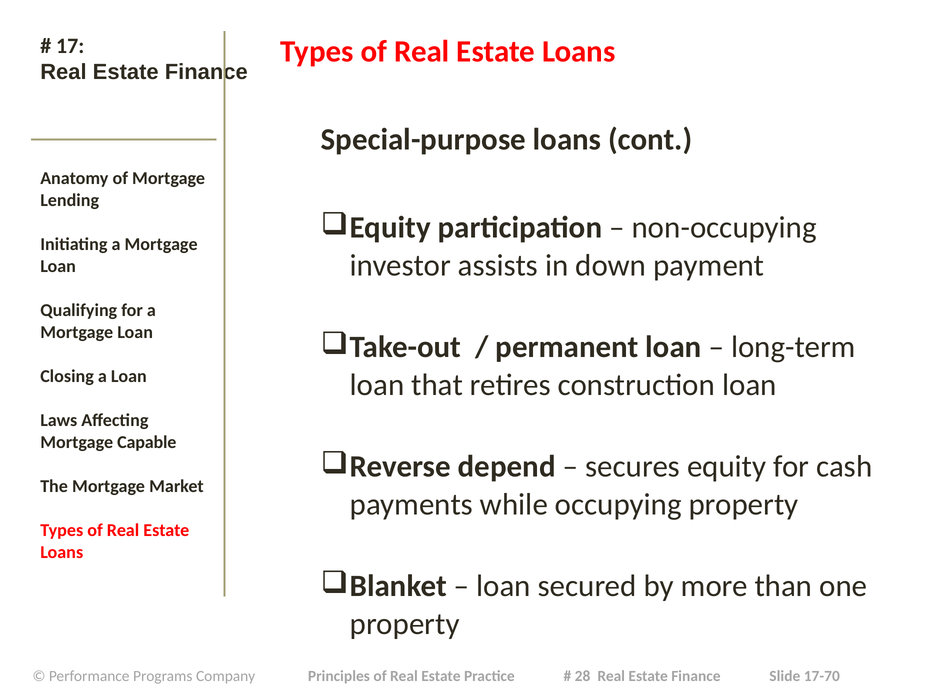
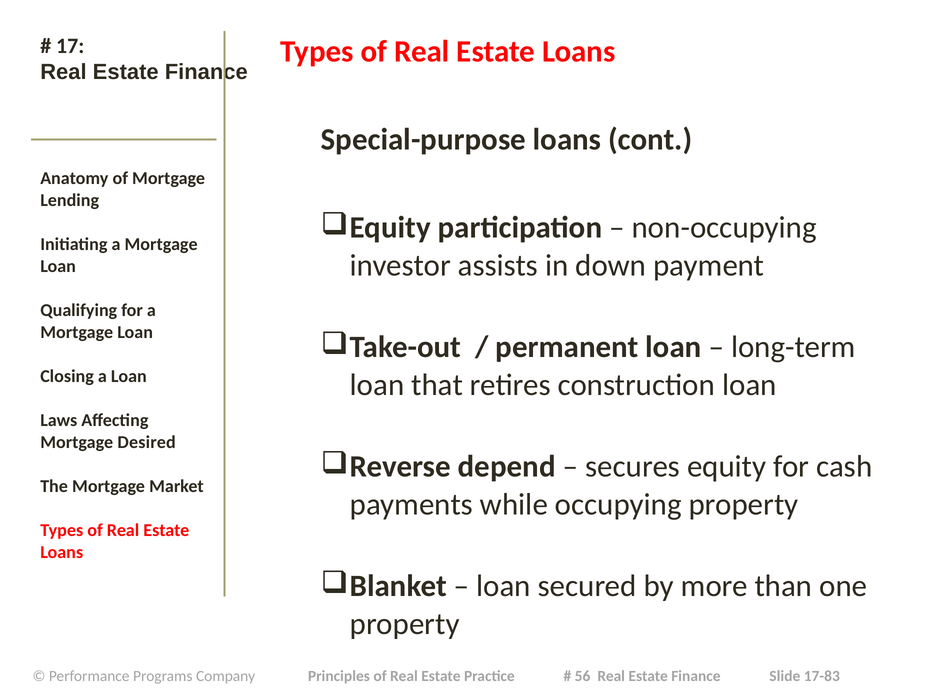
Capable: Capable -> Desired (147, 442)
28: 28 -> 56 (583, 676)
17-70: 17-70 -> 17-83 (822, 676)
